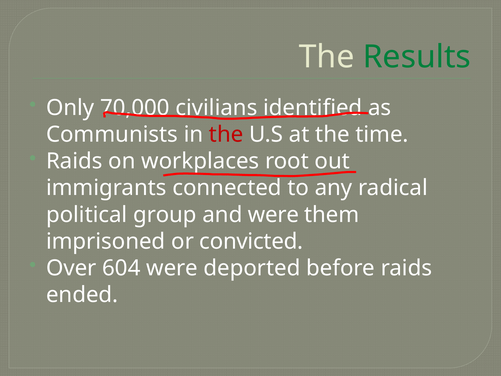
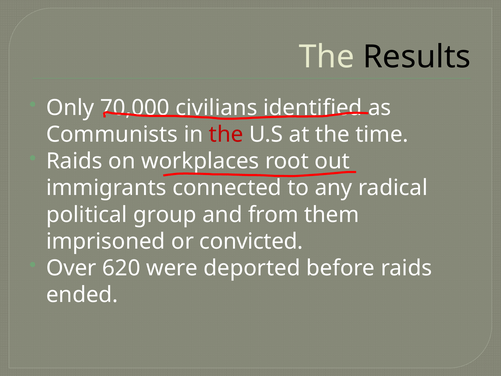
Results colour: green -> black (417, 57)
and were: were -> from (273, 215)
604: 604 -> 620 (121, 268)
